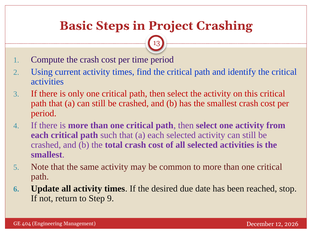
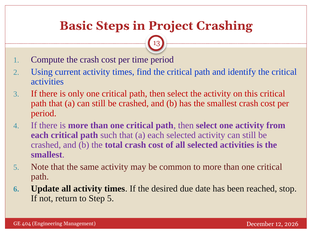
Step 9: 9 -> 5 (111, 198)
